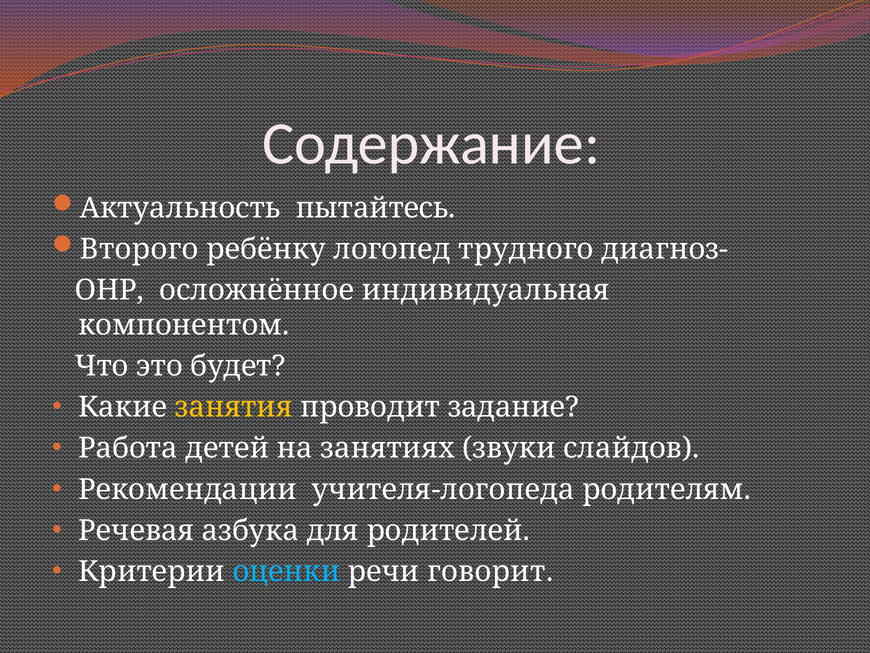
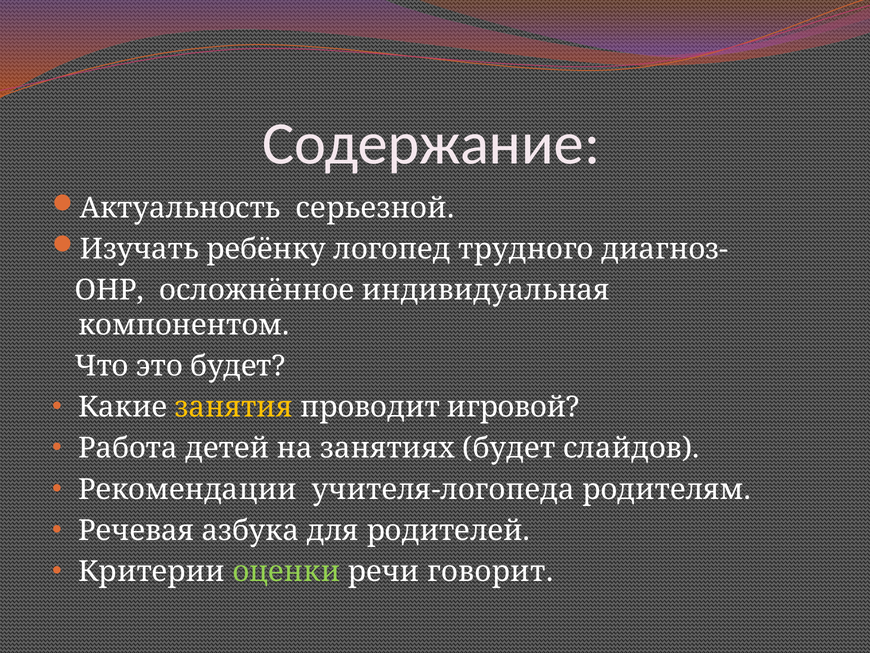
пытайтесь: пытайтесь -> серьезной (375, 208)
Второго: Второго -> Изучать (139, 249)
задание: задание -> игровой (513, 407)
занятиях звуки: звуки -> будет (509, 448)
оценки colour: light blue -> light green (286, 571)
